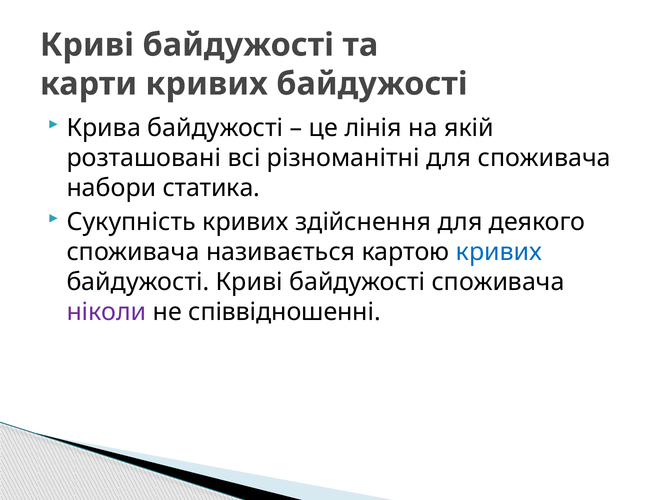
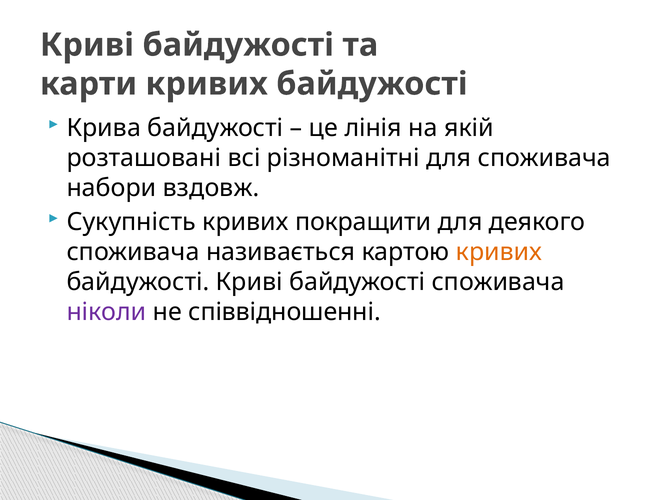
статика: статика -> вздовж (211, 188)
здійснення: здійснення -> покращити (363, 222)
кривих colour: blue -> orange (499, 252)
